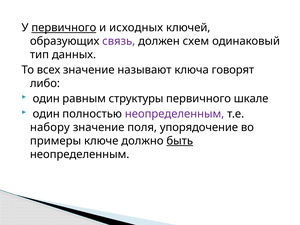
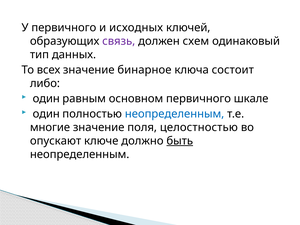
первичного underline: present -> none (64, 28)
называют: называют -> бинарное (144, 70)
говорят: говорят -> состоит (233, 70)
структуры: структуры -> основном (136, 99)
неопределенным colour: purple -> blue (175, 114)
набору: набору -> многие (50, 127)
упорядочение: упорядочение -> целостностью (199, 127)
примеры: примеры -> опускают (56, 141)
